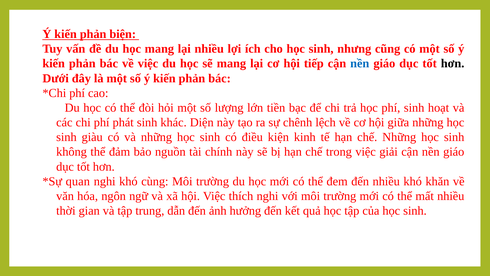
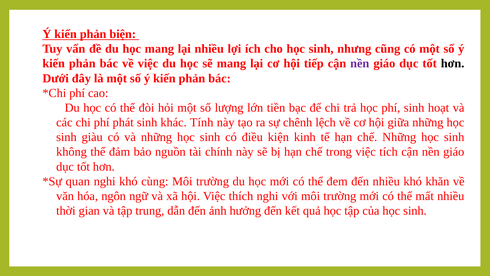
nền colour: blue -> purple (360, 64)
Diện: Diện -> Tính (202, 122)
giải: giải -> tích (389, 152)
